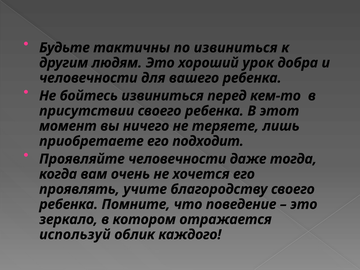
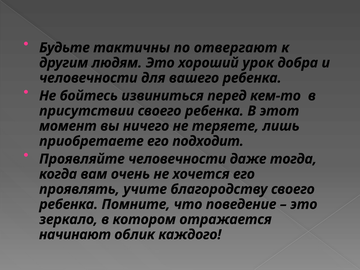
по извиниться: извиниться -> отвергают (236, 48)
используй: используй -> начинают (75, 235)
